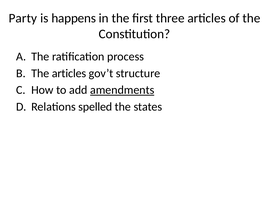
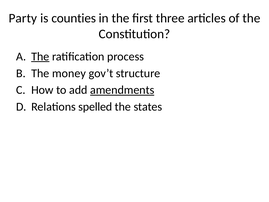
happens: happens -> counties (74, 18)
The underline: none -> present (40, 56)
The articles: articles -> money (69, 73)
